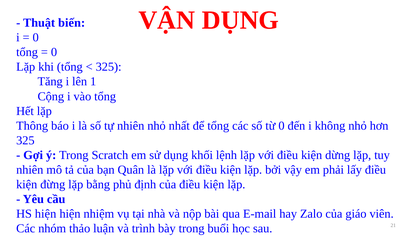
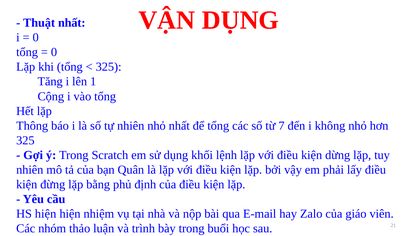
Thuật biến: biến -> nhất (72, 23)
từ 0: 0 -> 7 (282, 126)
